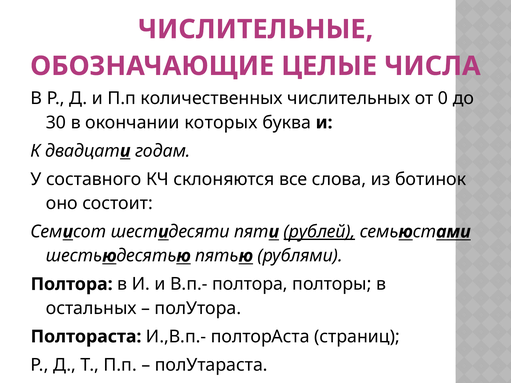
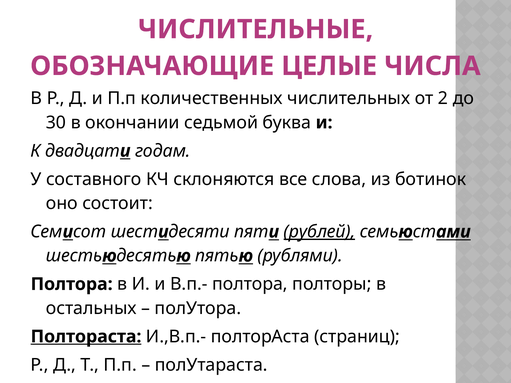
0: 0 -> 2 (443, 99)
которых: которых -> седьмой (221, 123)
Полтораста underline: none -> present (86, 337)
